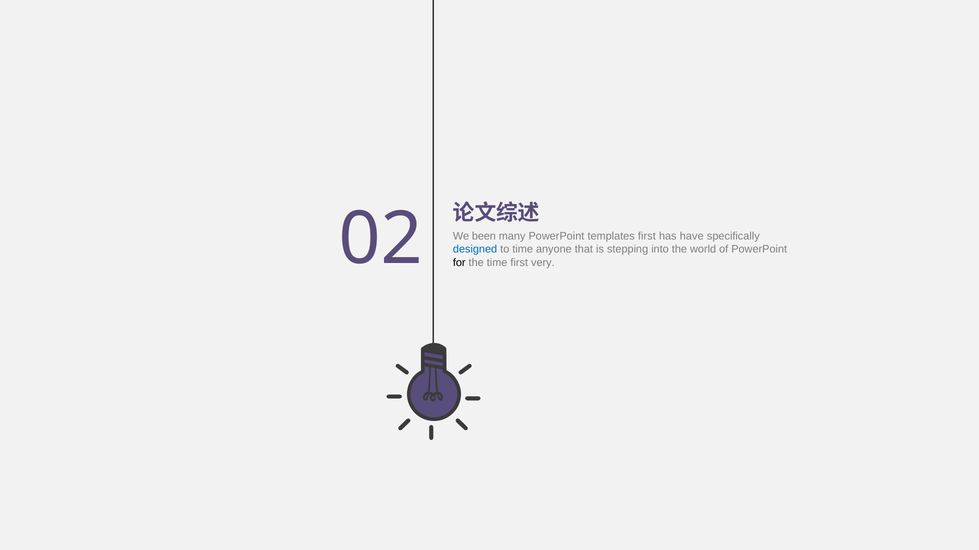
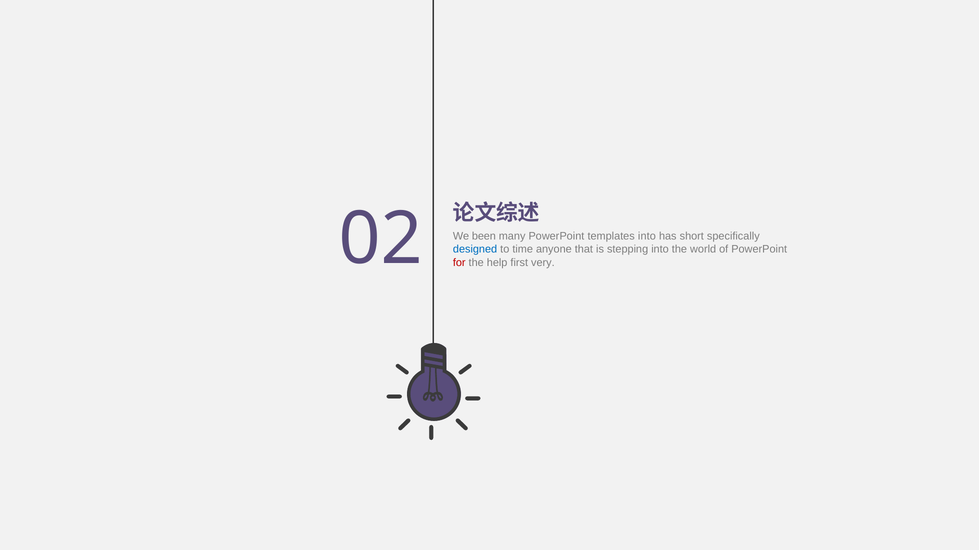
templates first: first -> into (647, 237)
have: have -> short (692, 237)
for colour: black -> red (459, 263)
the time: time -> help (497, 263)
